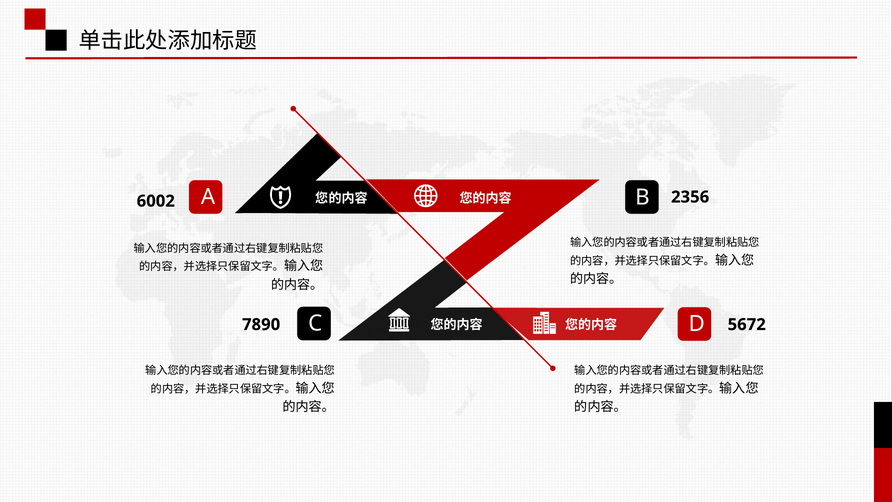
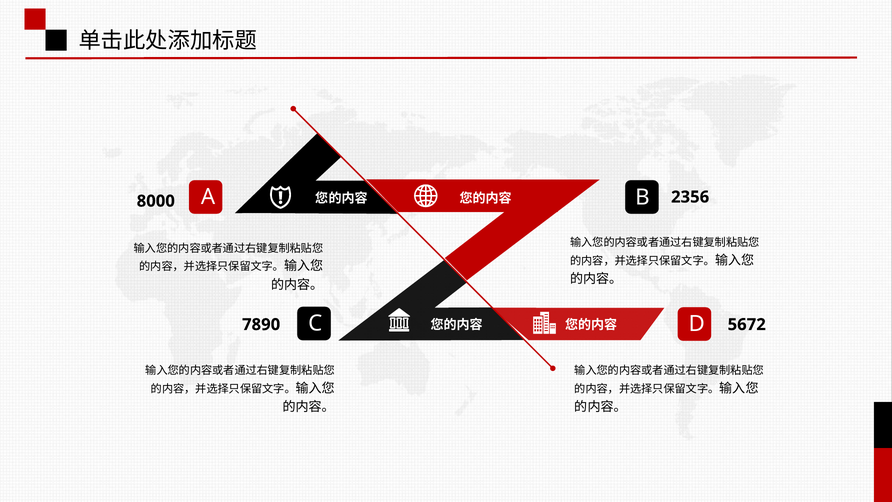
6002: 6002 -> 8000 (156, 201)
